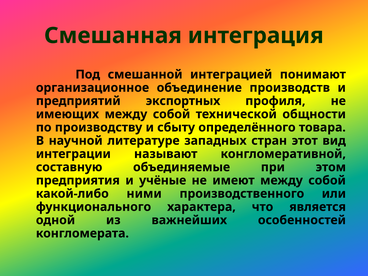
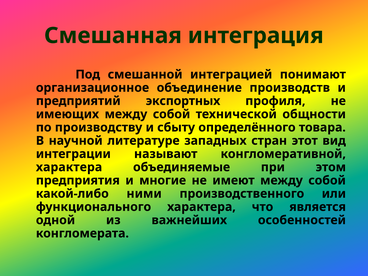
составную: составную -> характера (69, 167)
учёные: учёные -> многие (163, 180)
